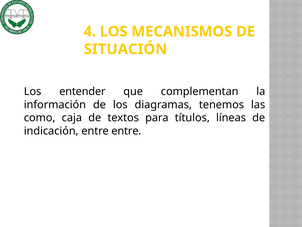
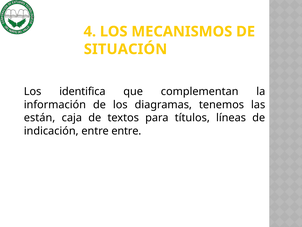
entender: entender -> identifica (82, 91)
como: como -> están (40, 118)
